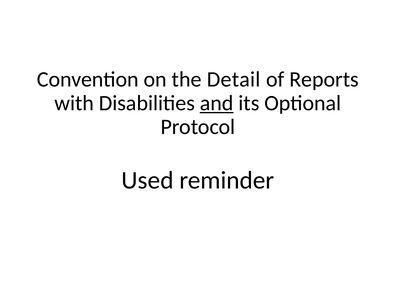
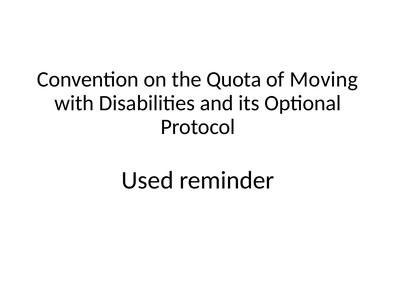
Detail: Detail -> Quota (234, 79)
Reports: Reports -> Moving (324, 79)
and underline: present -> none (217, 103)
